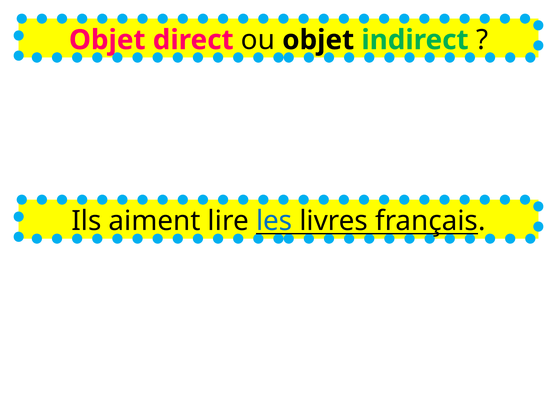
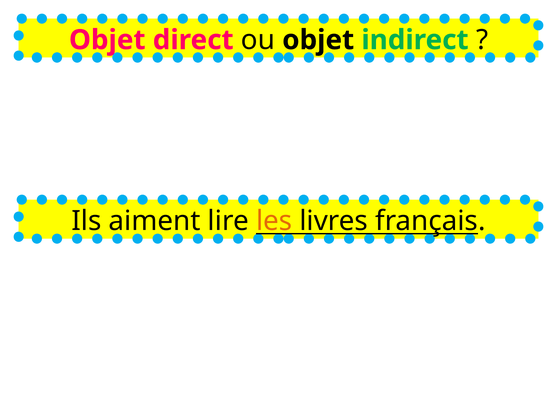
les colour: blue -> orange (274, 221)
